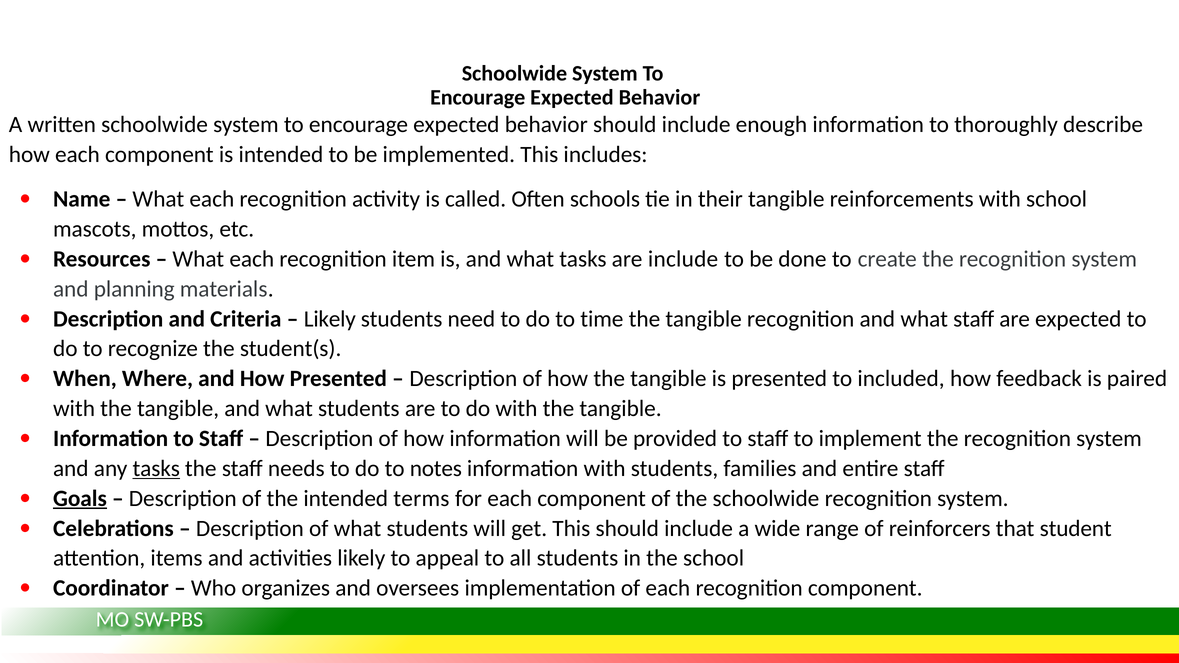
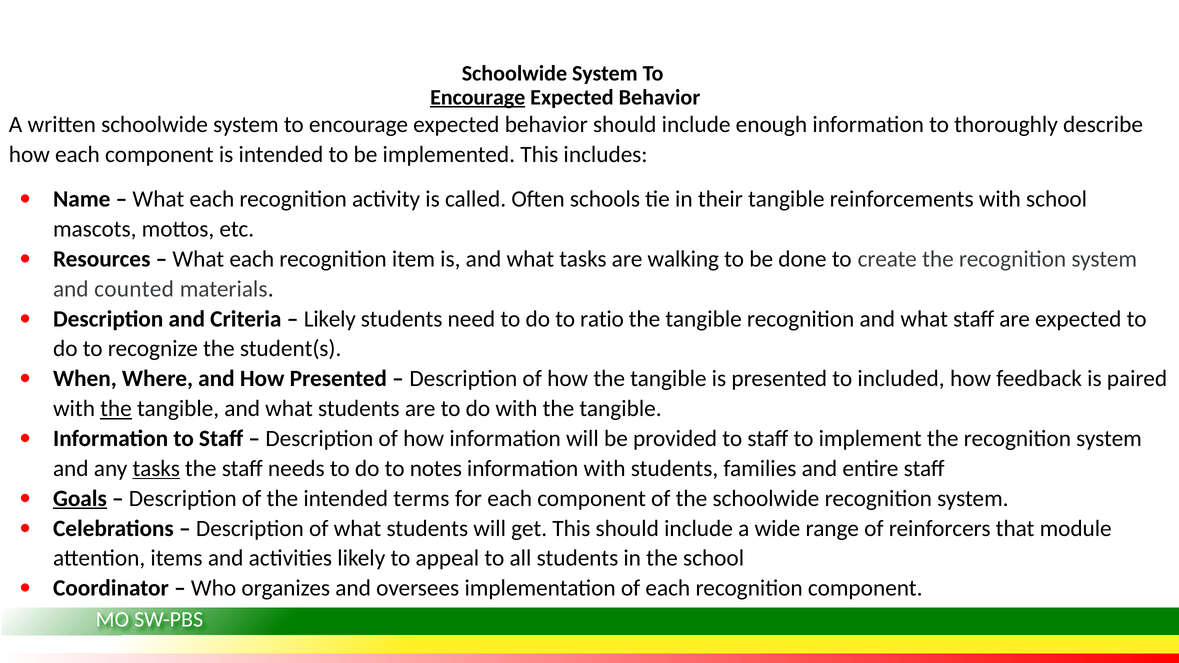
Encourage underline: none -> present (478, 97)
are include: include -> walking (683, 259)
planning: planning -> counted (134, 289)
time: time -> ratio (602, 319)
the underline: none -> present (116, 409)
student: student -> module (1076, 528)
